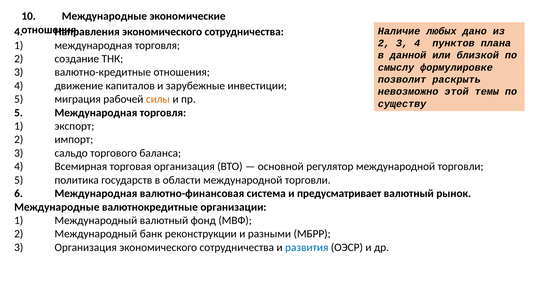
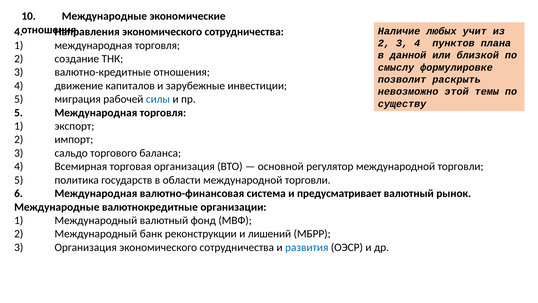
дано: дано -> учит (475, 31)
силы colour: orange -> blue (158, 99)
разными: разными -> лишений (269, 234)
